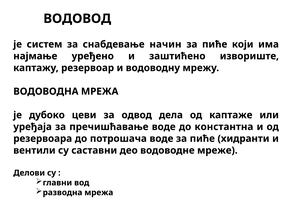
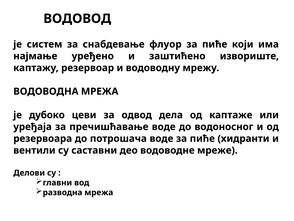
начин: начин -> флуор (165, 44)
константна: константна -> водоносног (224, 127)
